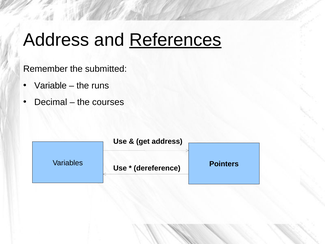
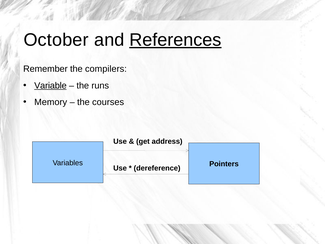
Address: Address -> October (56, 40)
submitted: submitted -> compilers (106, 69)
Variable underline: none -> present (50, 85)
Decimal: Decimal -> Memory (51, 102)
